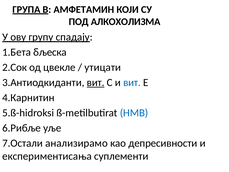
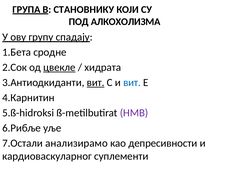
АМФЕТАМИН: АМФЕТАМИН -> СТАНОВНИКУ (84, 9)
бљеска: бљеска -> сродне (50, 52)
цвекле underline: none -> present (59, 67)
утицати: утицати -> хидрата (103, 67)
HMB colour: blue -> purple (134, 113)
експериментисања: експериментисања -> кардиоваскуларног (47, 156)
